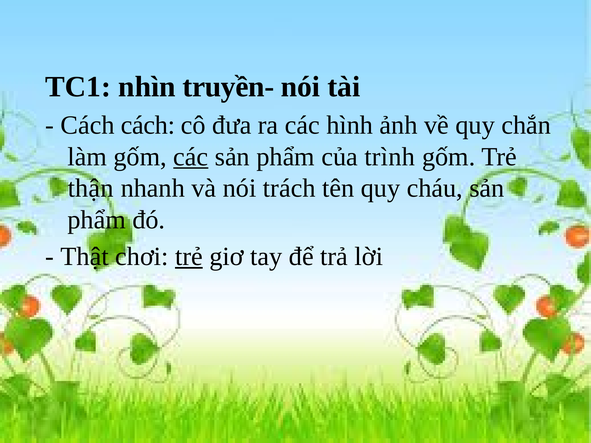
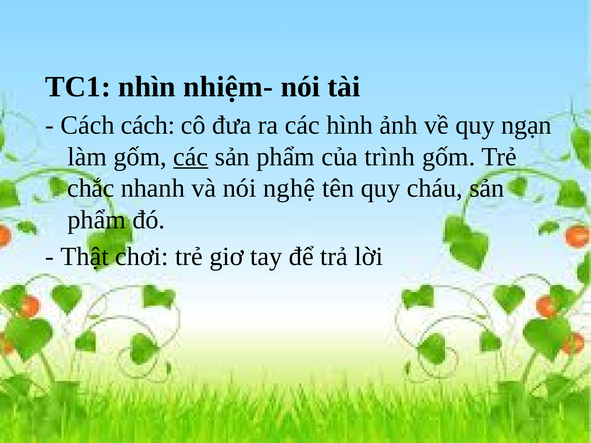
truyền-: truyền- -> nhiệm- (228, 87)
chắn: chắn -> ngạn (526, 125)
thận: thận -> chắc (91, 188)
trách: trách -> nghệ (289, 188)
trẻ underline: present -> none (189, 257)
